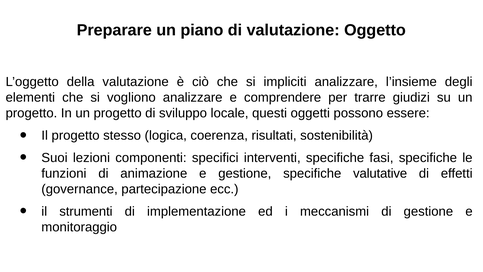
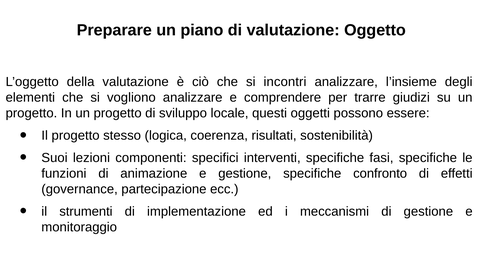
impliciti: impliciti -> incontri (285, 82)
valutative: valutative -> confronto (380, 173)
